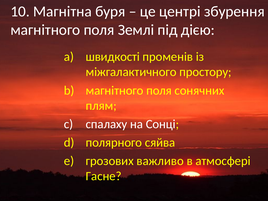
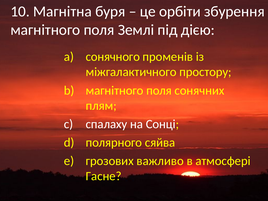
центрі: центрі -> орбіти (180, 12)
швидкості: швидкості -> сонячного (113, 57)
